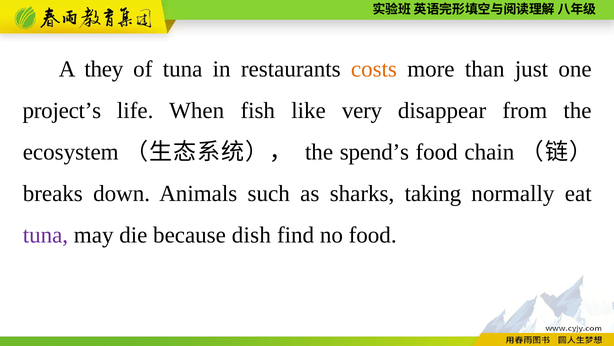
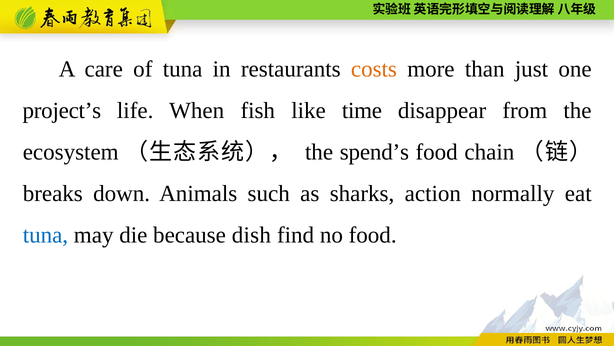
they: they -> care (104, 69)
very: very -> time (362, 111)
taking: taking -> action (433, 193)
tuna colour: purple -> blue (45, 235)
